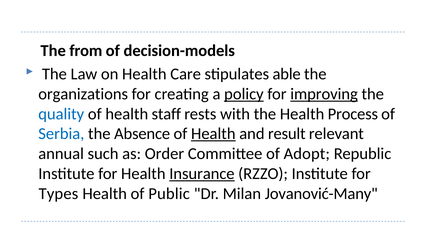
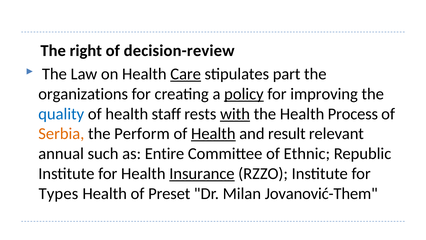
from: from -> right (86, 51)
decision-models: decision-models -> decision-review (179, 51)
Care underline: none -> present (186, 74)
able: able -> part (287, 74)
improving underline: present -> none (324, 94)
with underline: none -> present (235, 114)
Serbia colour: blue -> orange (61, 134)
Absence: Absence -> Perform (142, 134)
Order: Order -> Entire (164, 154)
Adopt: Adopt -> Ethnic (307, 154)
Public: Public -> Preset (169, 193)
Jovanović-Many: Jovanović-Many -> Jovanović-Them (321, 193)
